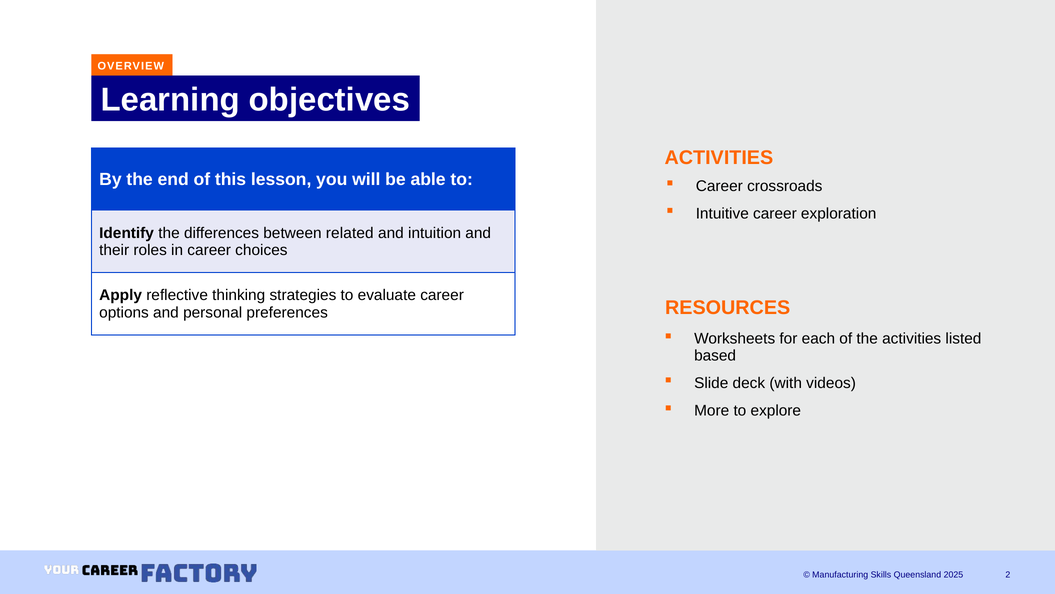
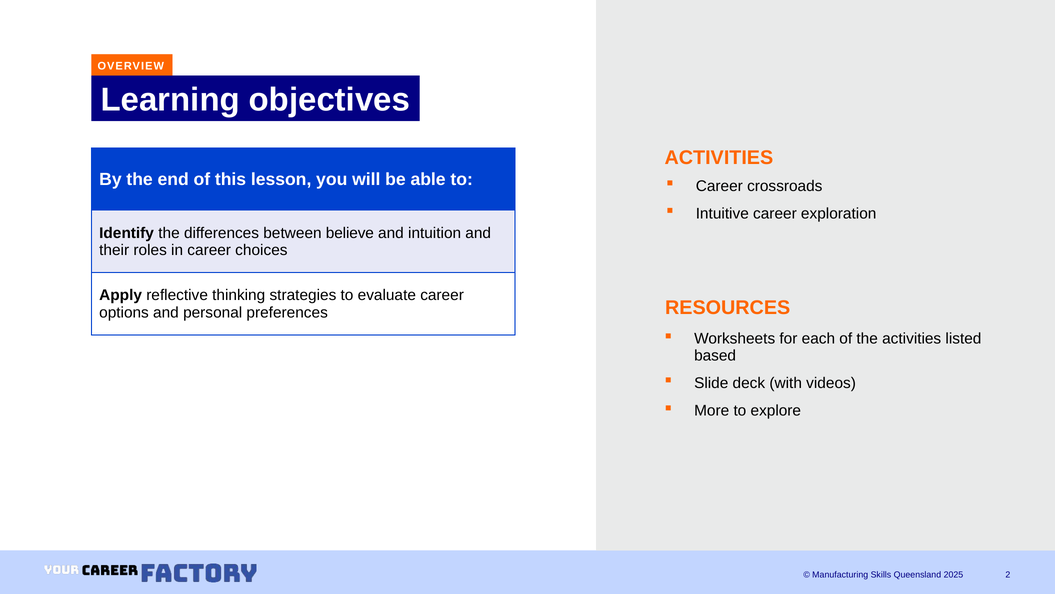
related: related -> believe (350, 233)
